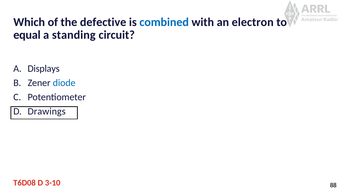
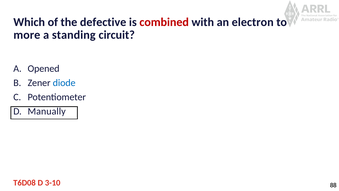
combined colour: blue -> red (164, 22)
equal: equal -> more (27, 35)
Displays: Displays -> Opened (44, 68)
Drawings: Drawings -> Manually (47, 111)
